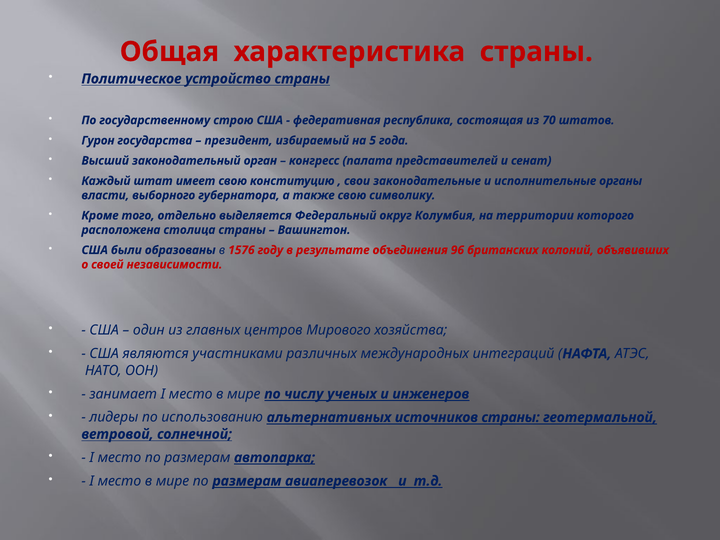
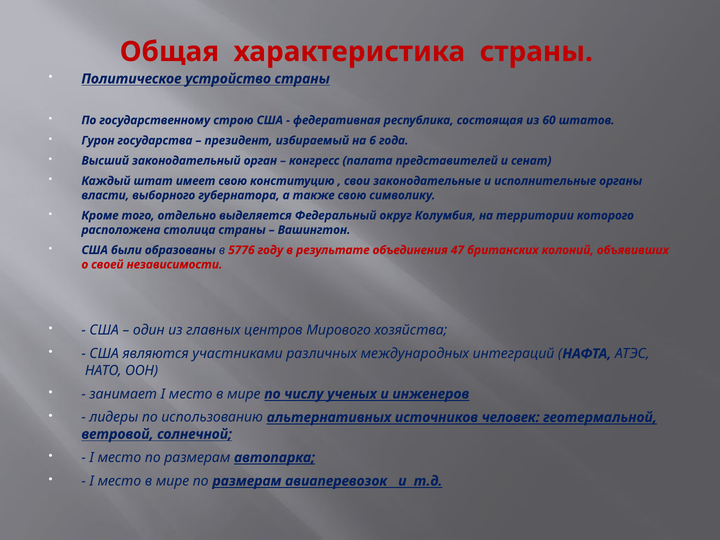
70: 70 -> 60 (549, 120)
5: 5 -> 6 (373, 140)
1576: 1576 -> 5776 (241, 250)
96: 96 -> 47 (457, 250)
источников страны: страны -> человек (511, 417)
